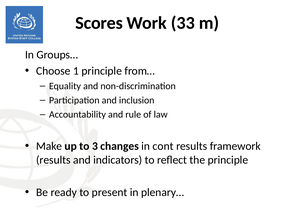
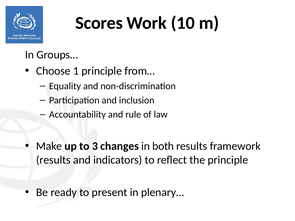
33: 33 -> 10 (183, 23)
cont: cont -> both (163, 146)
